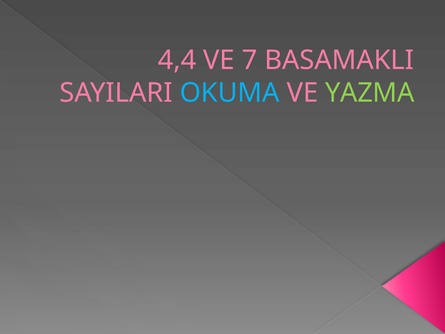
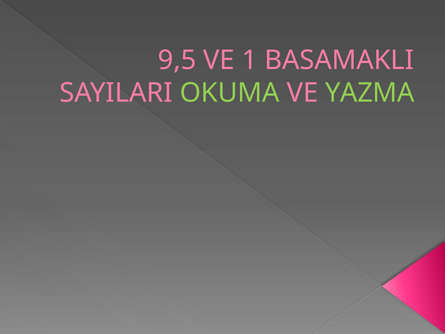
4,4: 4,4 -> 9,5 (177, 60)
7: 7 -> 1 (250, 60)
OKUMA colour: light blue -> light green (230, 93)
